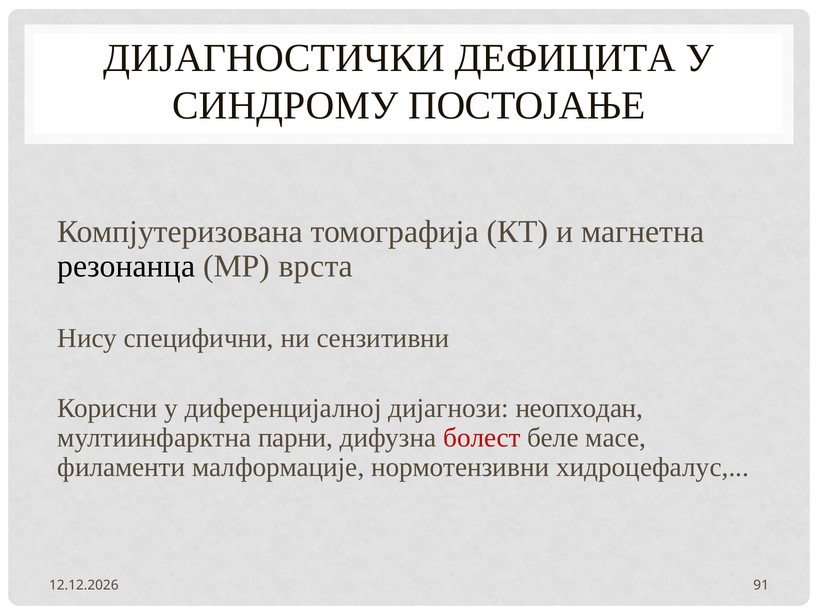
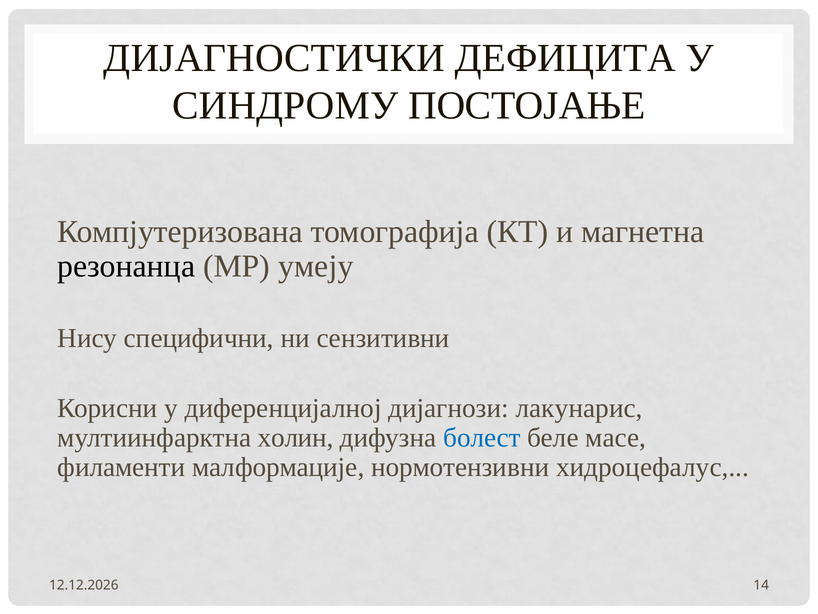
врста: врста -> умеју (316, 266)
неопходан: неопходан -> лакунарис (579, 408)
парни: парни -> холин (296, 437)
болест colour: red -> blue (482, 437)
91: 91 -> 14 (761, 585)
